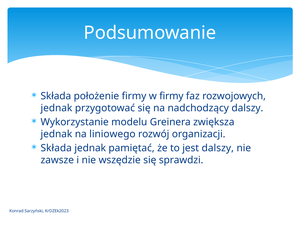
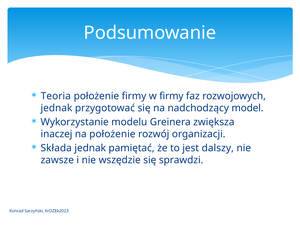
Składa: Składa -> Teoria (56, 96)
nadchodzący dalszy: dalszy -> model (247, 108)
jednak: jednak -> inaczej (56, 134)
na liniowego: liniowego -> położenie (112, 134)
